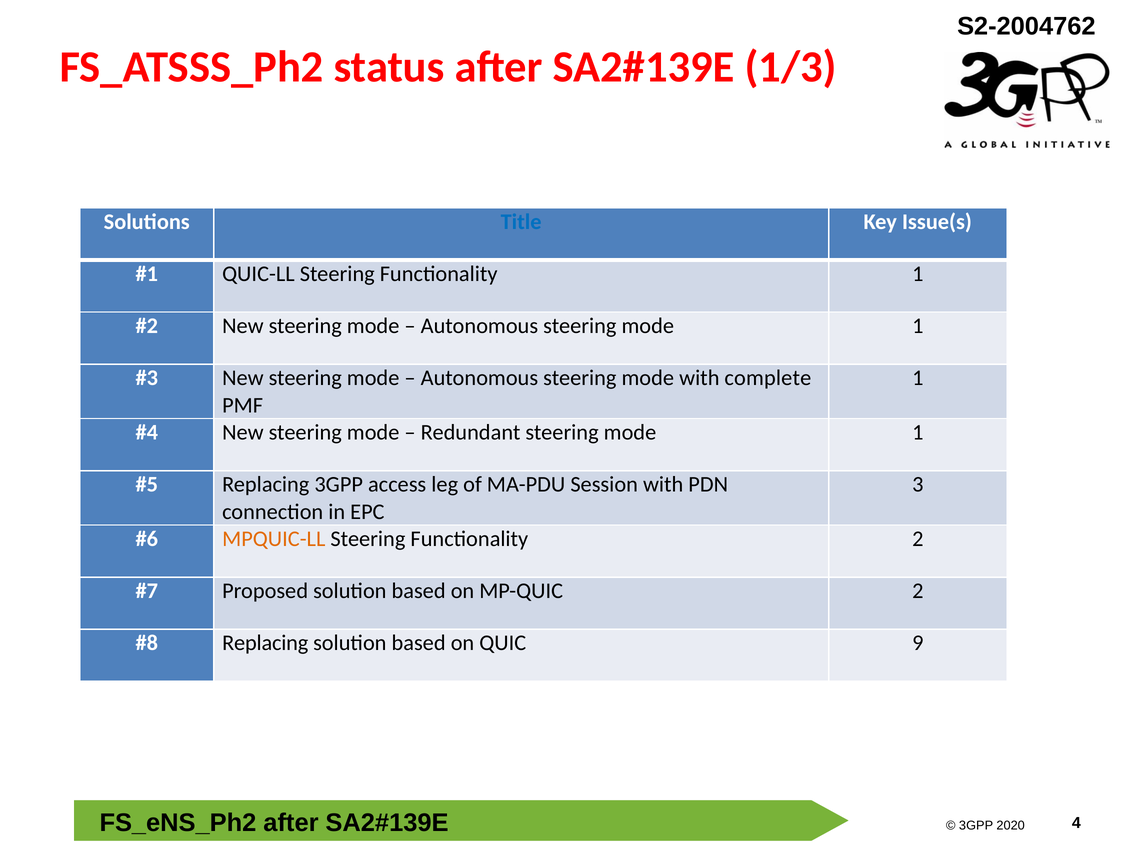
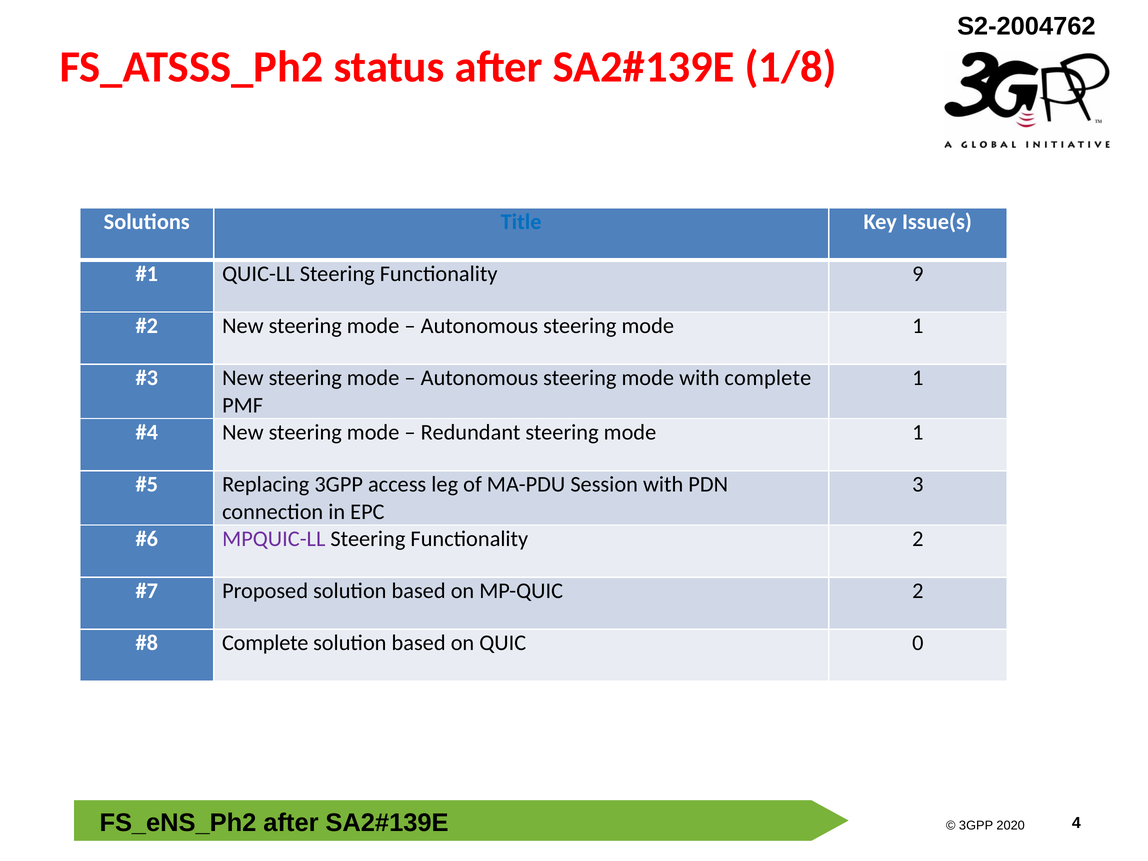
1/3: 1/3 -> 1/8 (791, 67)
Functionality 1: 1 -> 9 (918, 274)
MPQUIC-LL colour: orange -> purple (274, 539)
Replacing: Replacing -> Complete (265, 643)
9: 9 -> 0 (918, 643)
